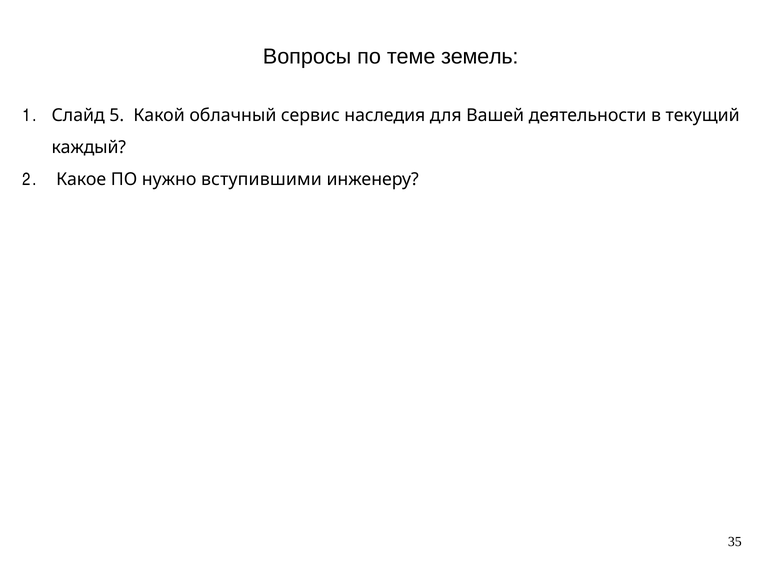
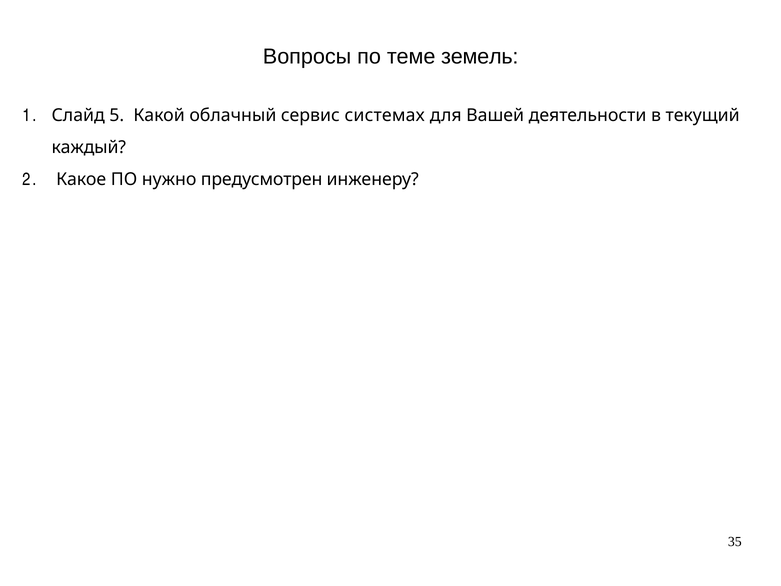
наследия: наследия -> системах (385, 115)
вступившими: вступившими -> предусмотрен (262, 179)
